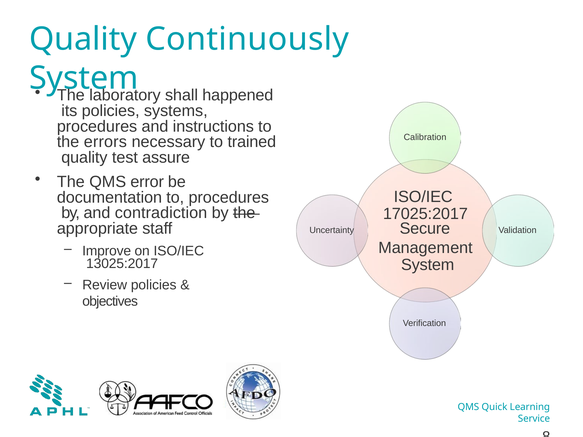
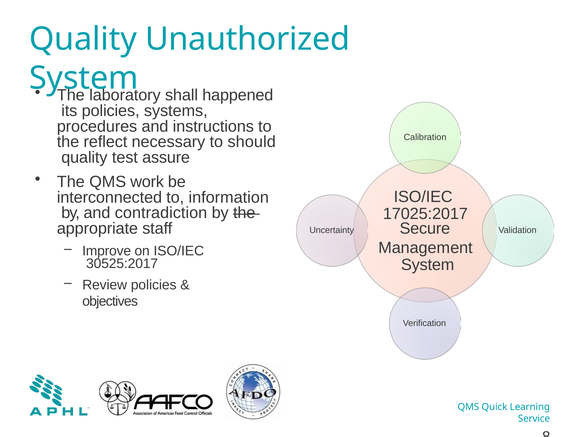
Continuously: Continuously -> Unauthorized (248, 39)
errors: errors -> reflect (105, 142)
trained: trained -> should (252, 142)
error: error -> work (147, 182)
documentation: documentation -> interconnected (109, 198)
to procedures: procedures -> information (229, 198)
13025:2017: 13025:2017 -> 30525:2017 (122, 264)
